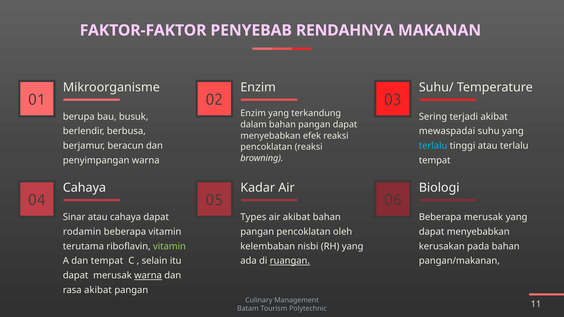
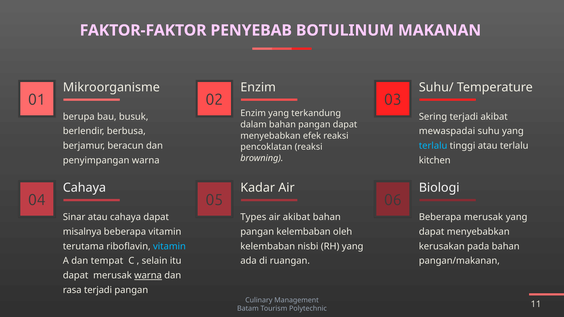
RENDAHNYA: RENDAHNYA -> BOTULINUM (345, 30)
tempat: tempat -> kitchen (435, 161)
rodamin: rodamin -> misalnya (82, 232)
pangan pencoklatan: pencoklatan -> kelembaban (304, 232)
vitamin colour: light green -> light blue (169, 246)
ruangan underline: present -> none (290, 261)
rasa akibat: akibat -> terjadi (98, 290)
